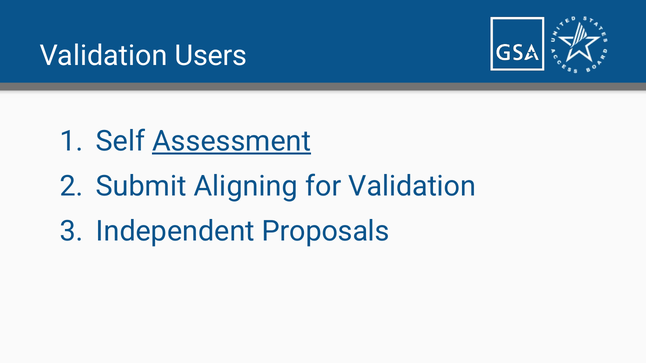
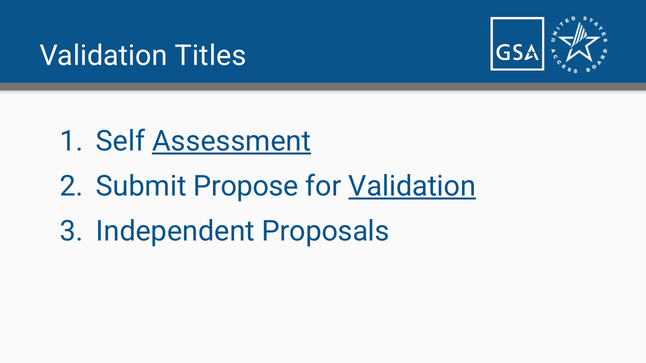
Users: Users -> Titles (211, 56)
Aligning: Aligning -> Propose (246, 186)
Validation underline: none -> present (412, 186)
